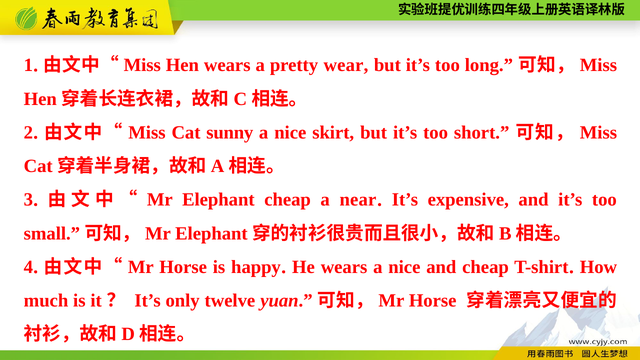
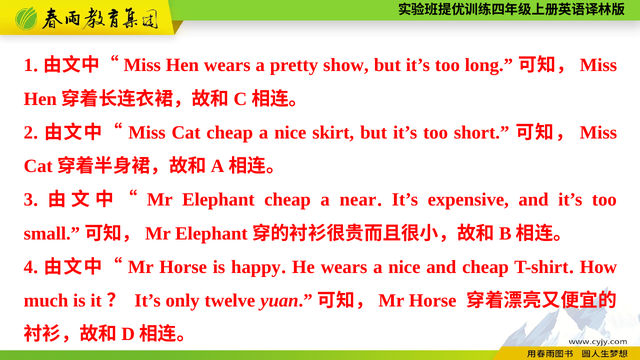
wear: wear -> show (346, 65)
Cat sunny: sunny -> cheap (230, 133)
